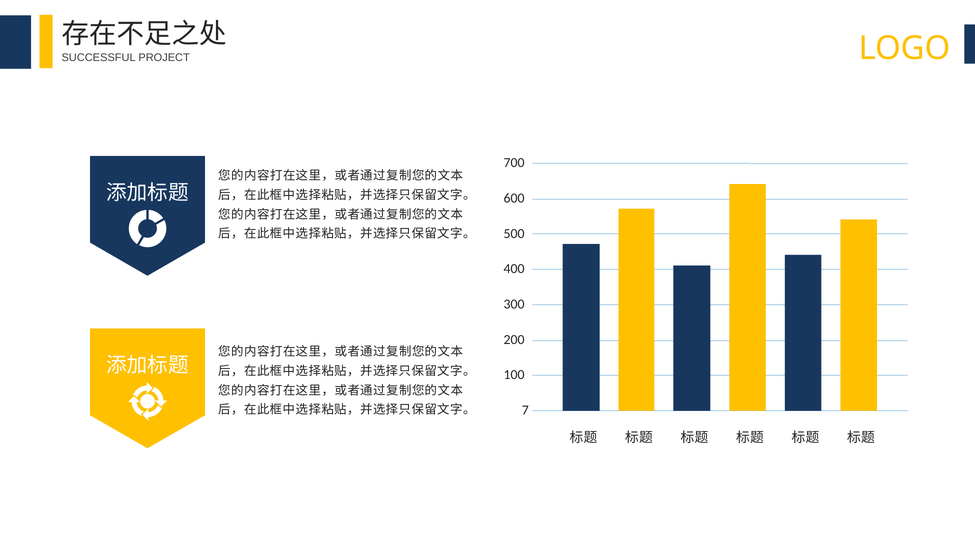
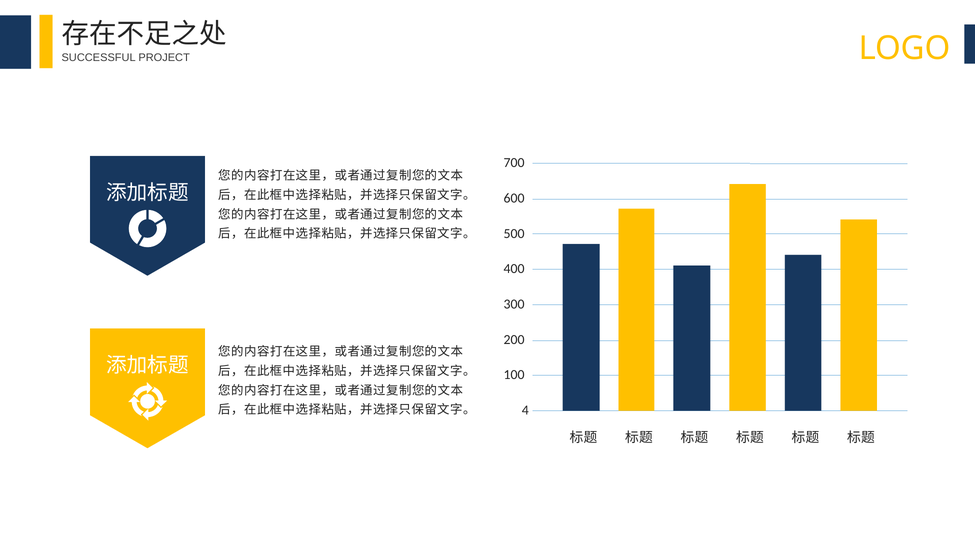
7: 7 -> 4 (525, 410)
